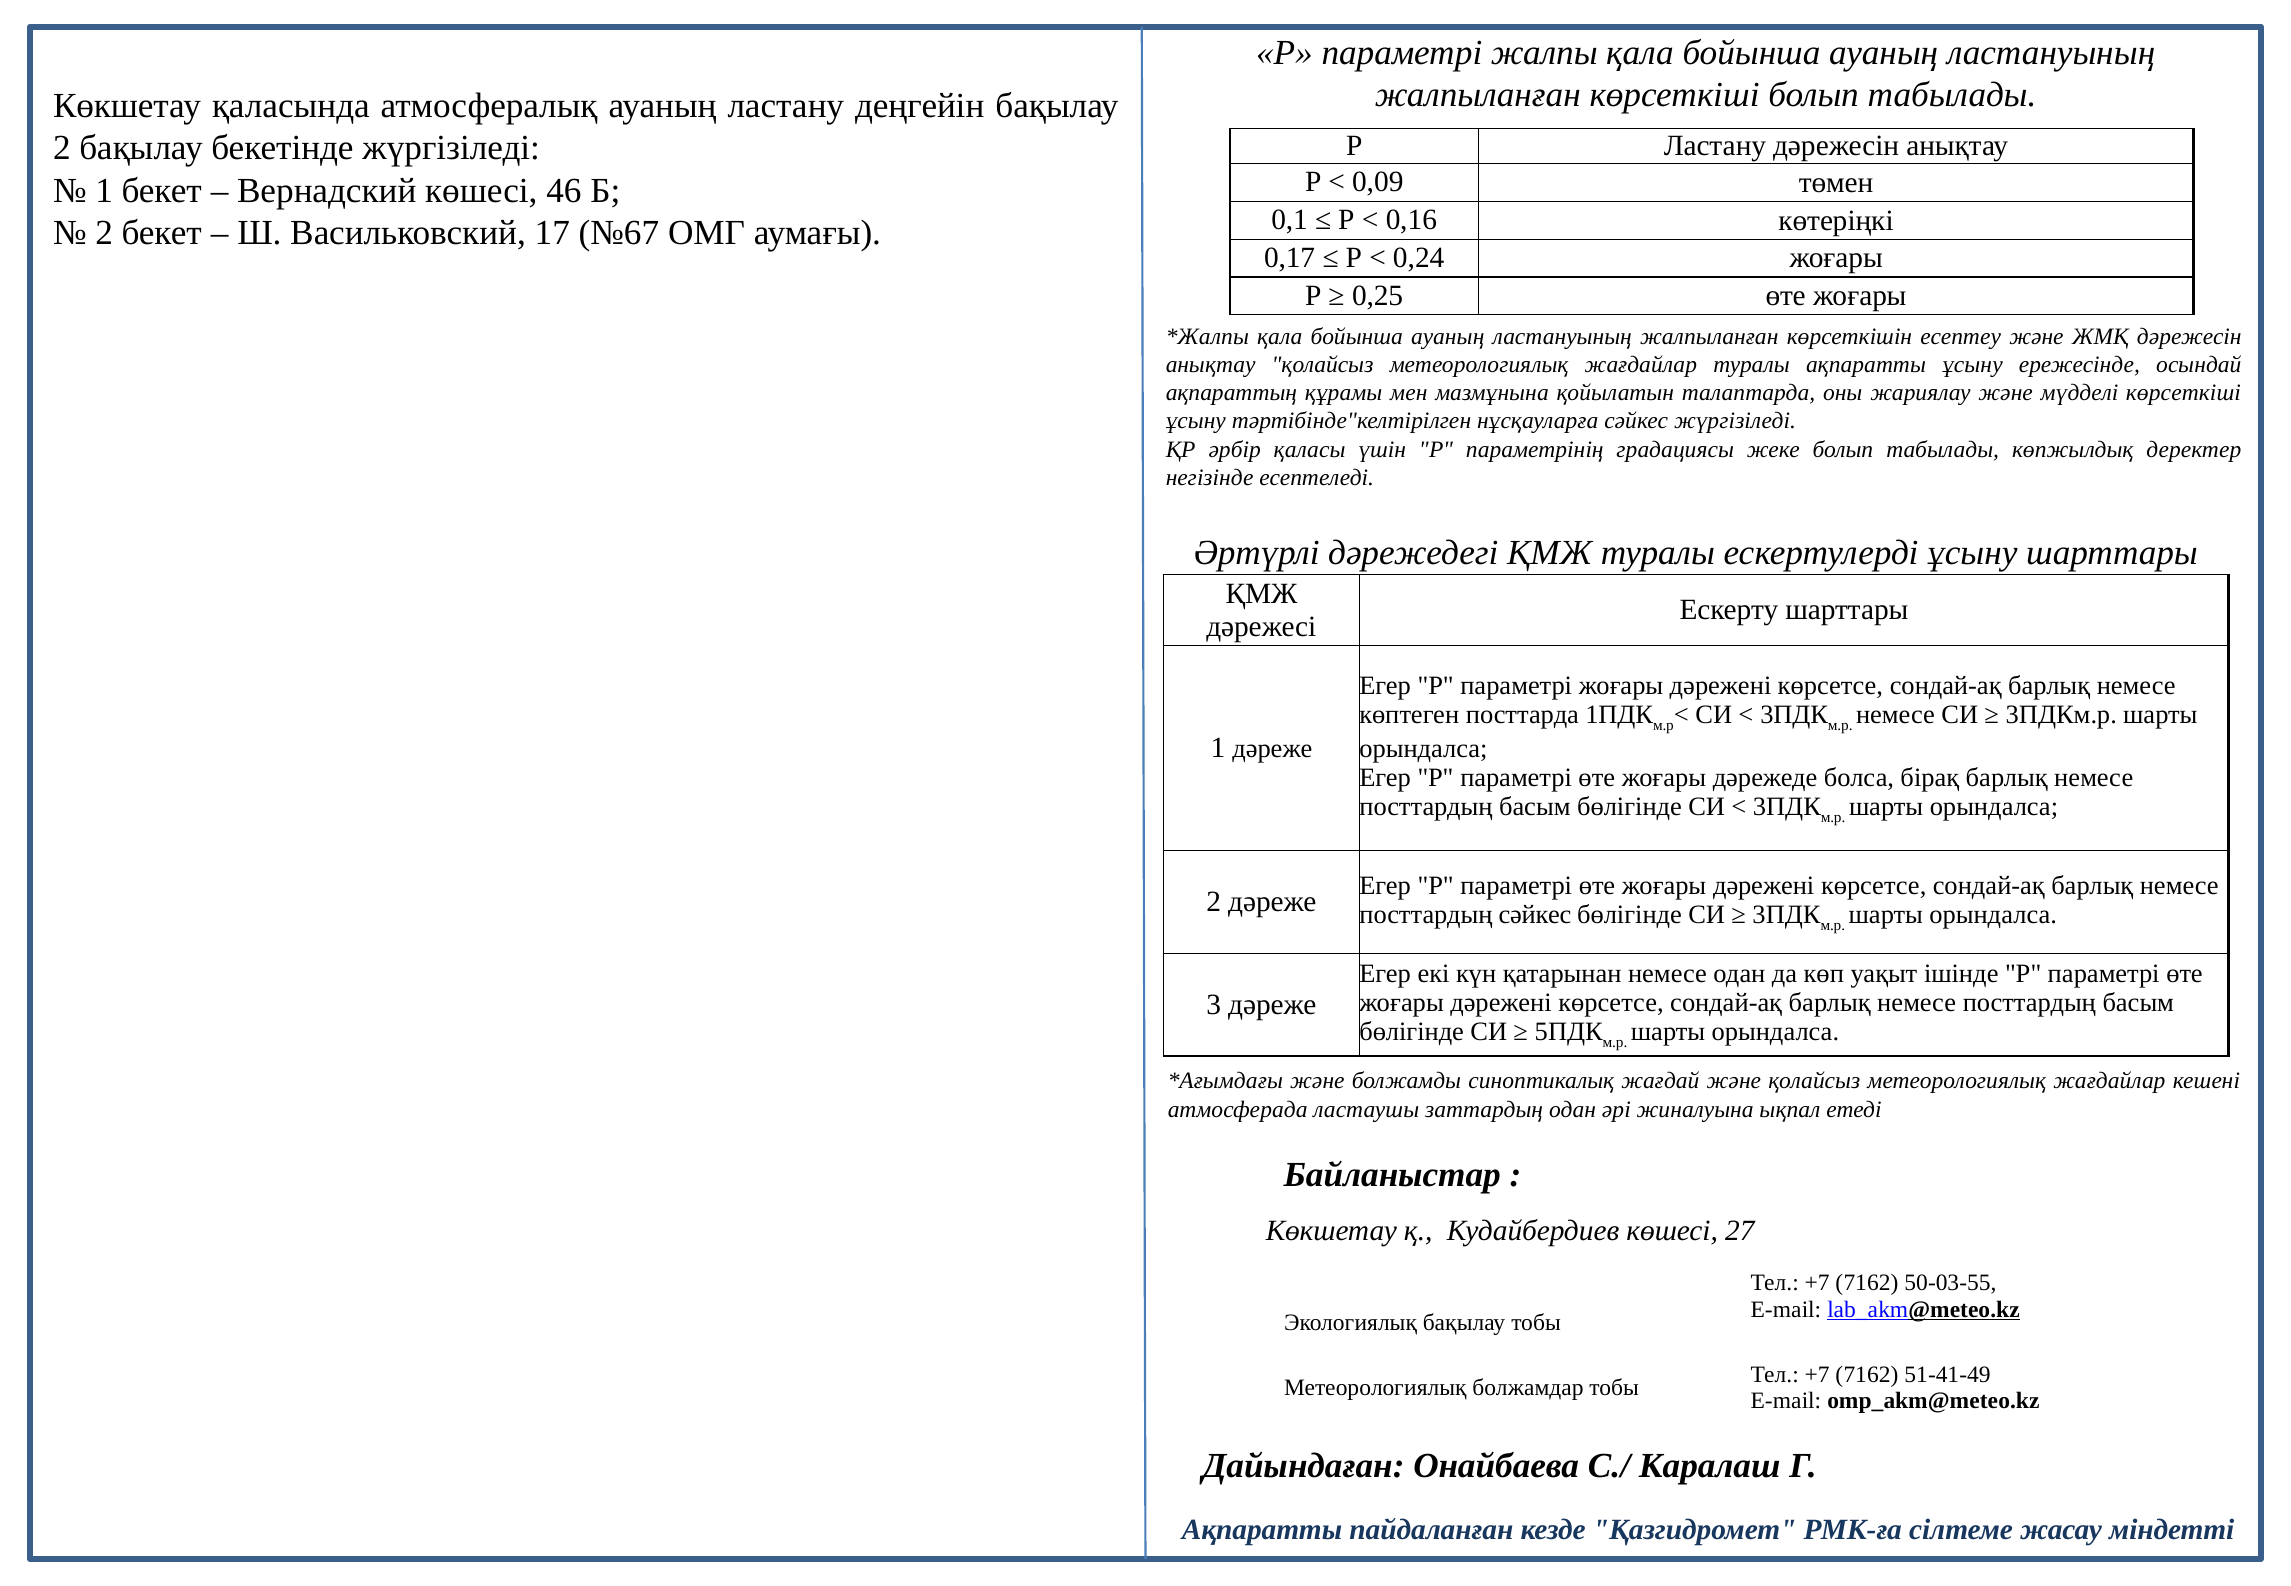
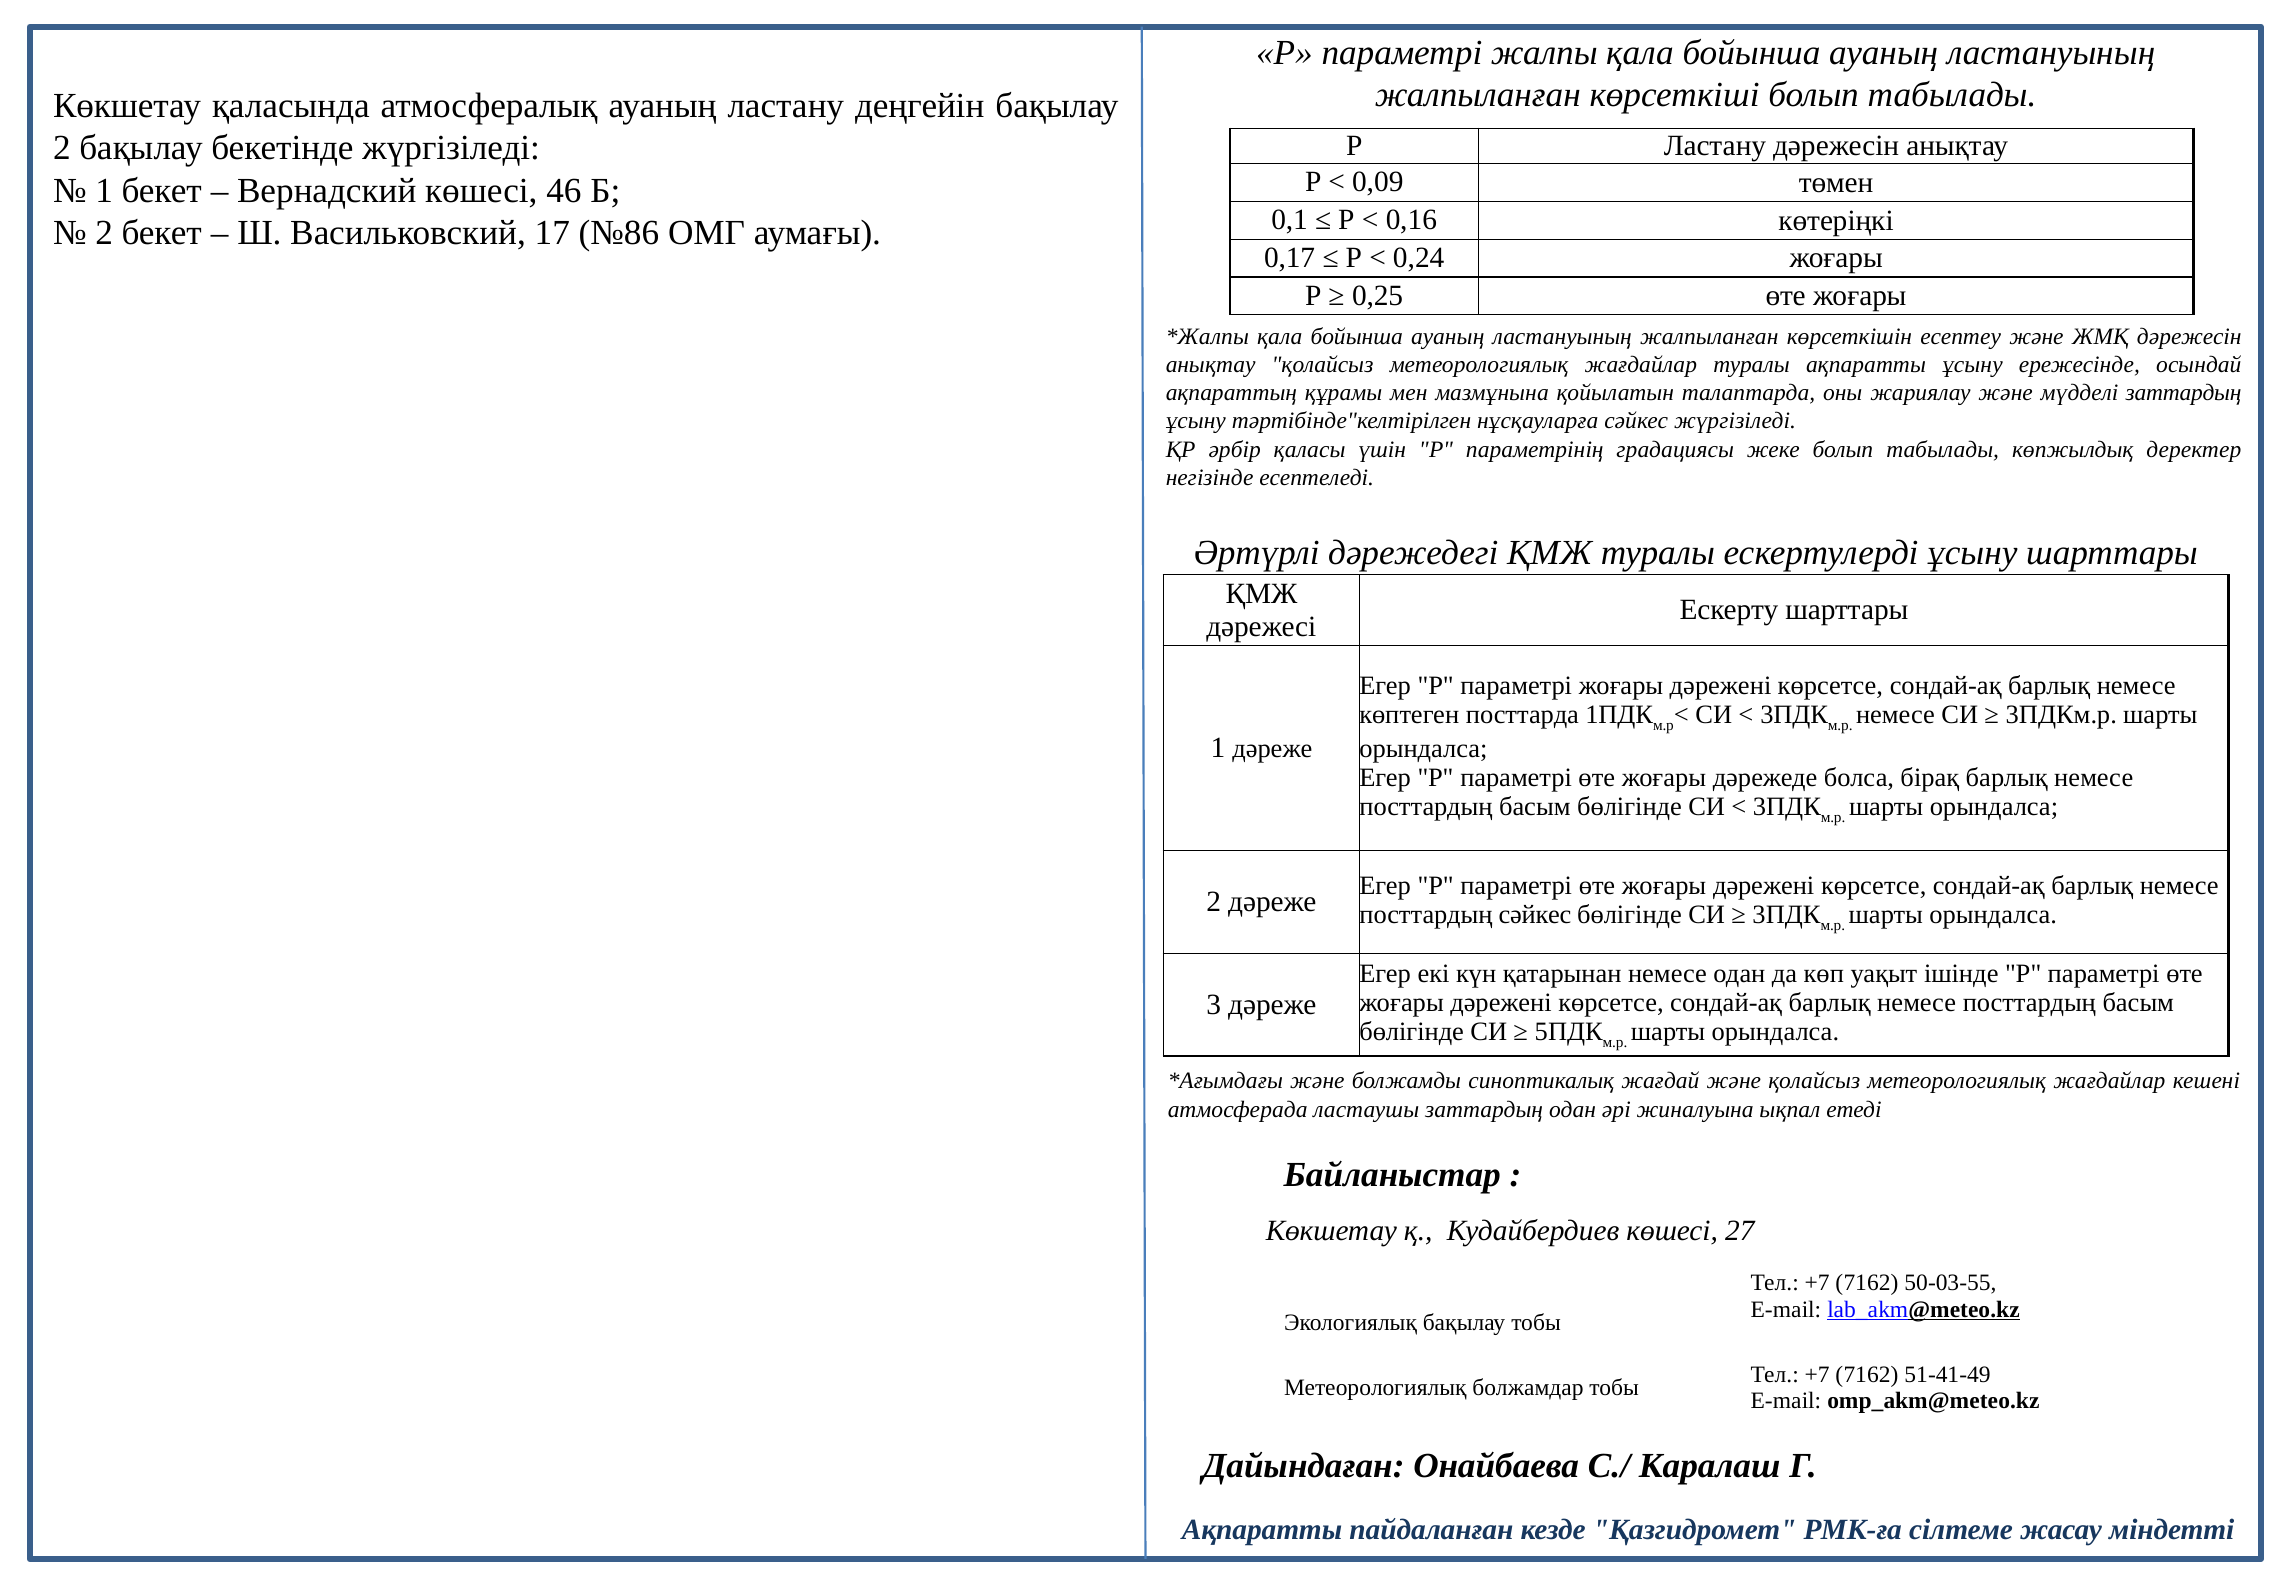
№67: №67 -> №86 (619, 233)
мүдделі көрсеткіші: көрсеткіші -> заттардың (2184, 393)
